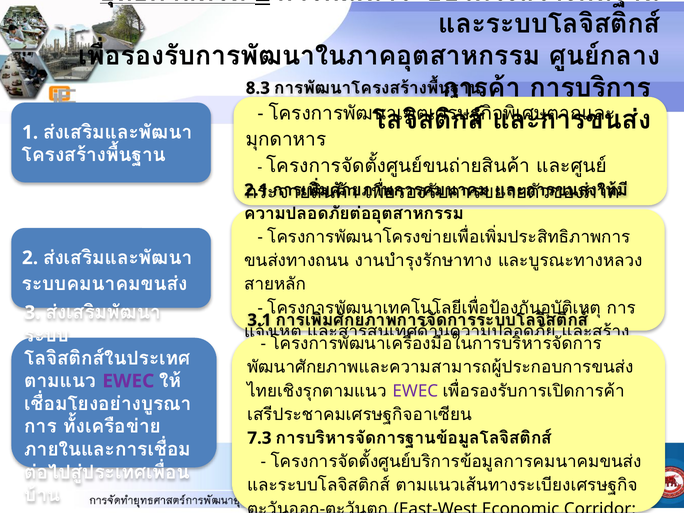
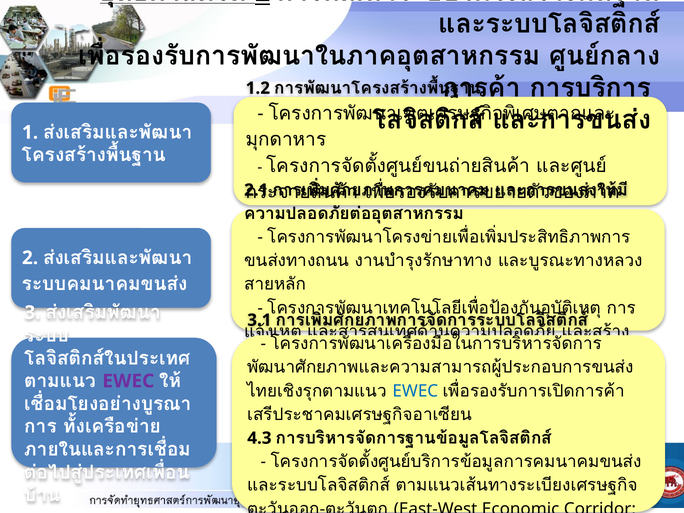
8.3: 8.3 -> 1.2 (258, 88)
EWEC colour: purple -> blue (415, 391)
7.3: 7.3 -> 4.3 (259, 438)
